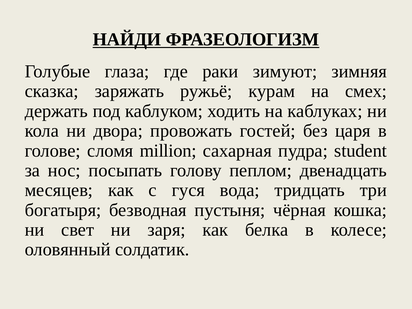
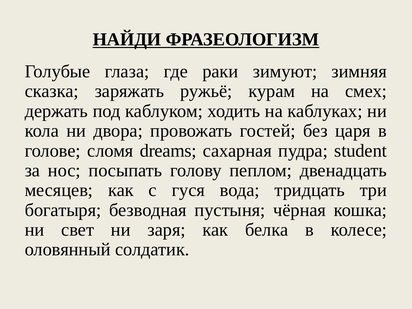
million: million -> dreams (168, 151)
